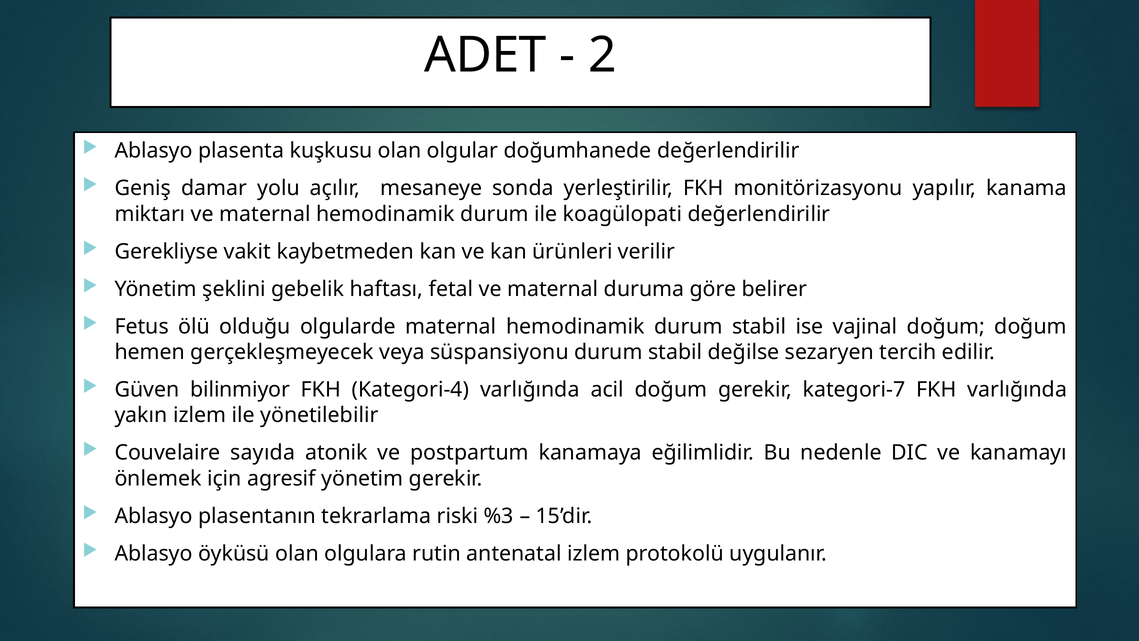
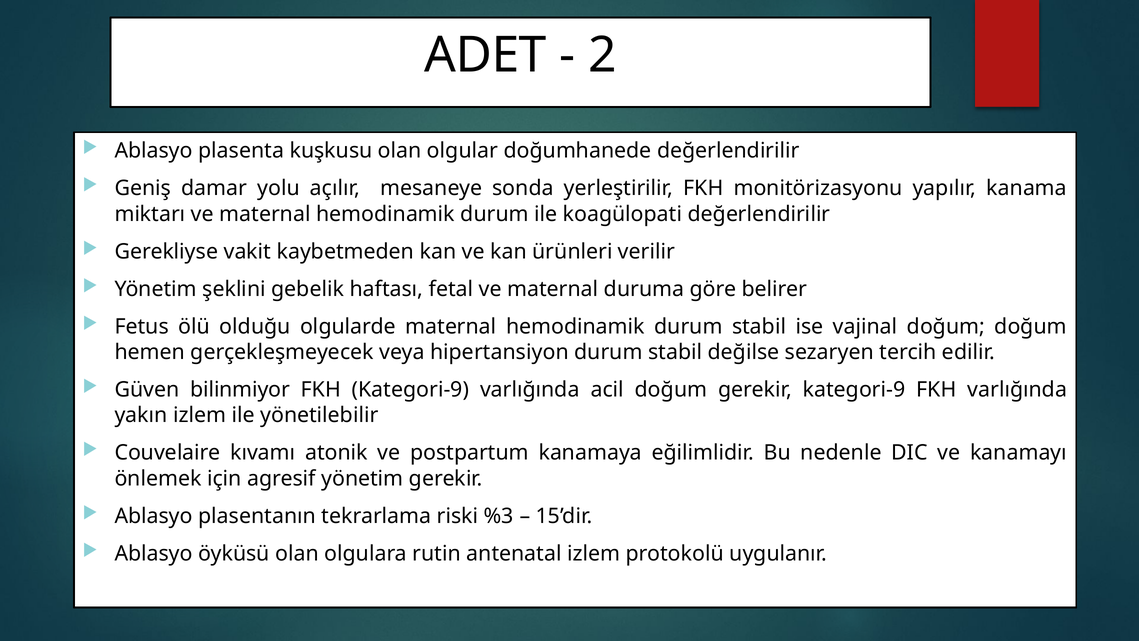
süspansiyonu: süspansiyonu -> hipertansiyon (499, 352)
FKH Kategori-4: Kategori-4 -> Kategori-9 (410, 389)
gerekir kategori-7: kategori-7 -> kategori-9 (854, 389)
sayıda: sayıda -> kıvamı (263, 453)
